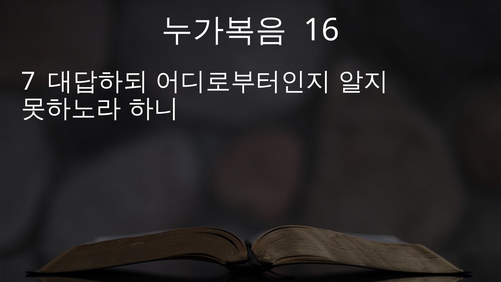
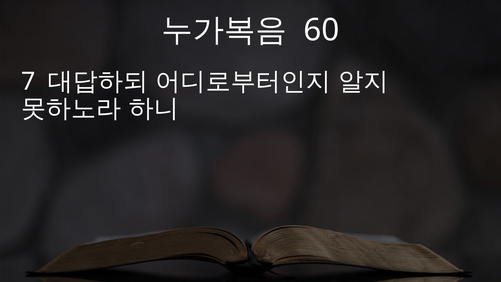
16: 16 -> 60 (322, 30)
